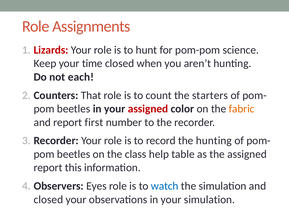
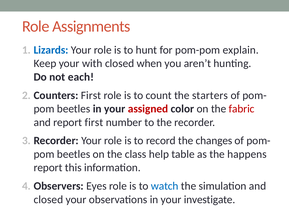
Lizards colour: red -> blue (51, 50)
science: science -> explain (241, 50)
time: time -> with (92, 63)
Counters That: That -> First (91, 95)
fabric colour: orange -> red (242, 109)
the hunting: hunting -> changes (214, 140)
the assigned: assigned -> happens (247, 154)
your simulation: simulation -> investigate (210, 199)
